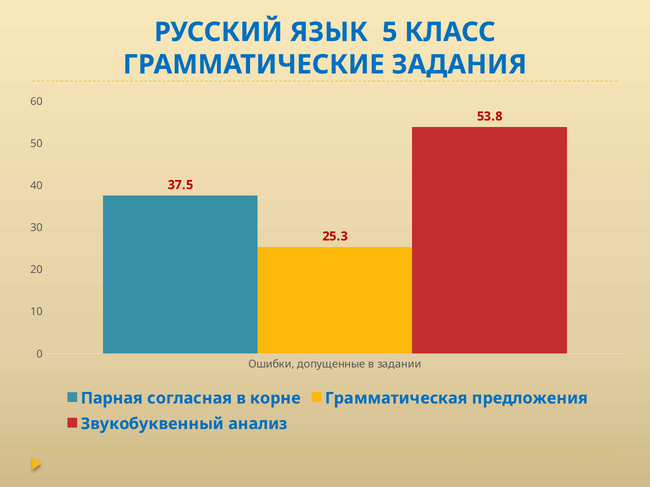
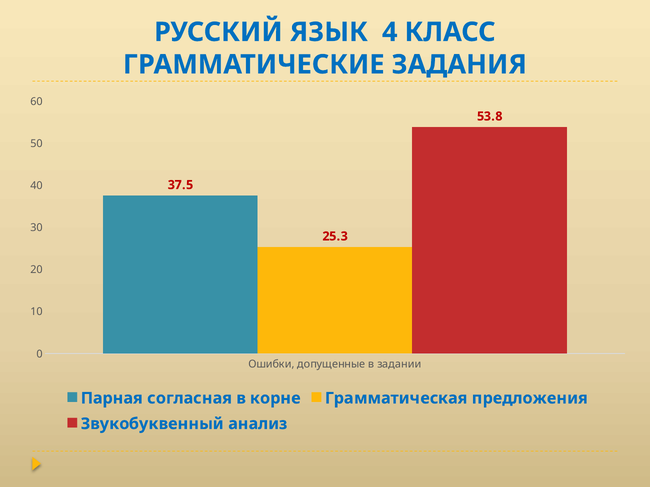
5: 5 -> 4 (390, 32)
